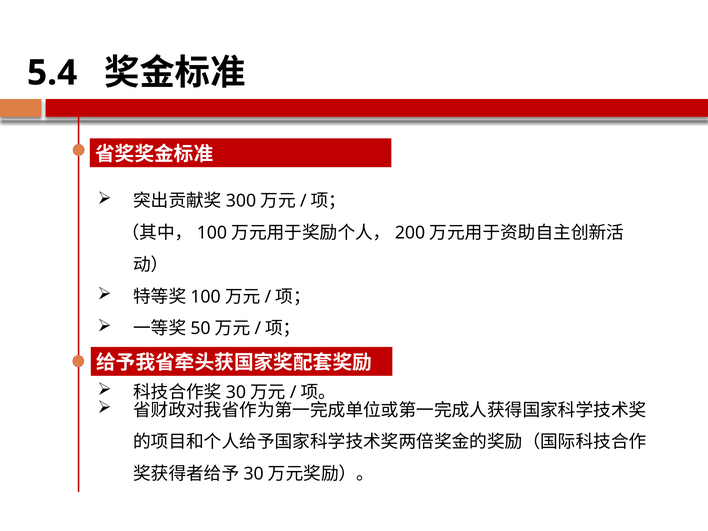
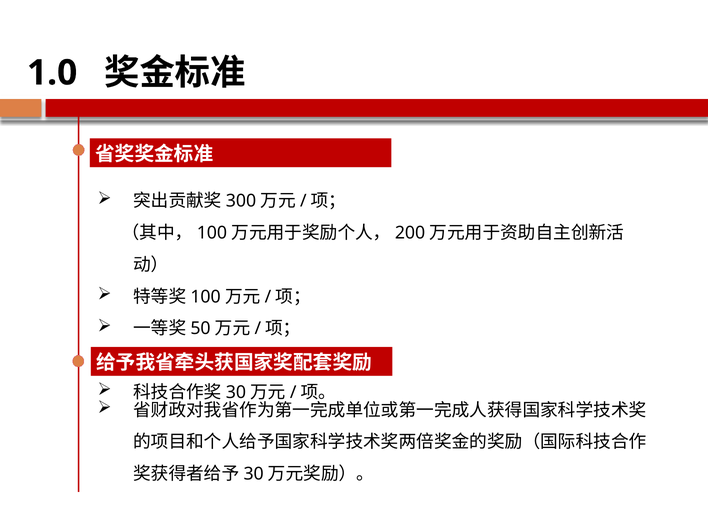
5.4: 5.4 -> 1.0 (52, 73)
